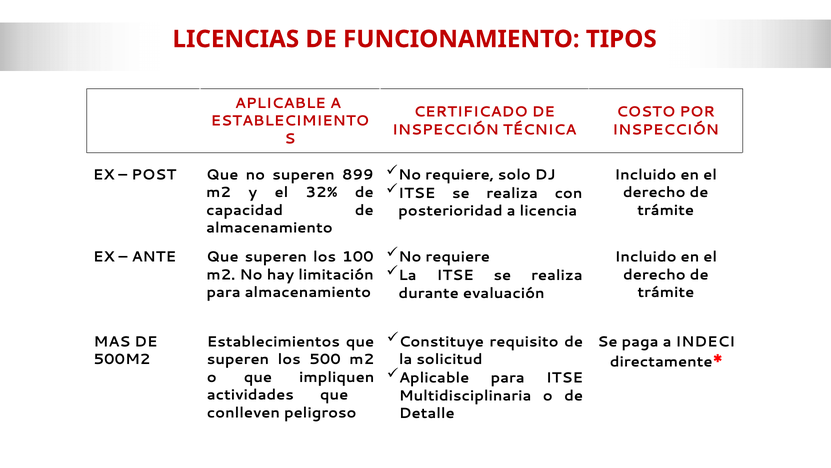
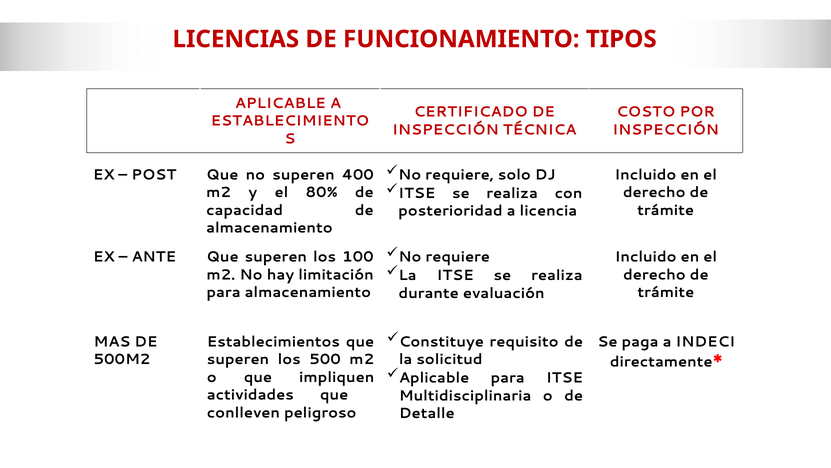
899: 899 -> 400 (358, 175)
32%: 32% -> 80% (321, 192)
